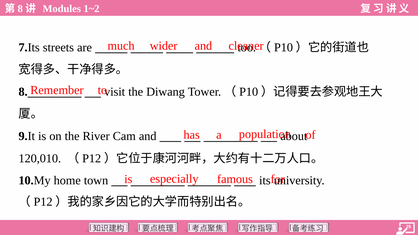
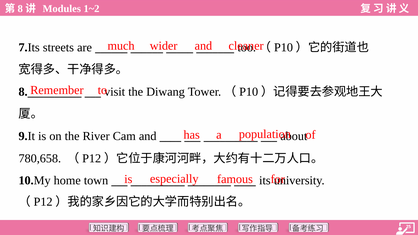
120,010: 120,010 -> 780,658 (40, 158)
